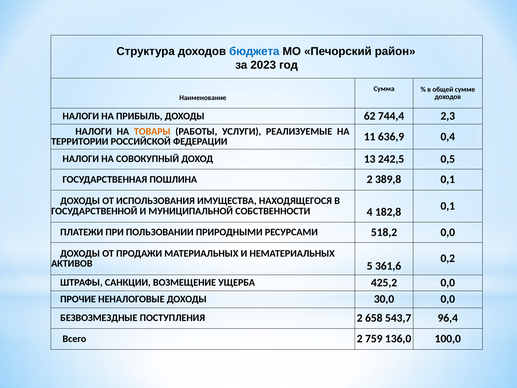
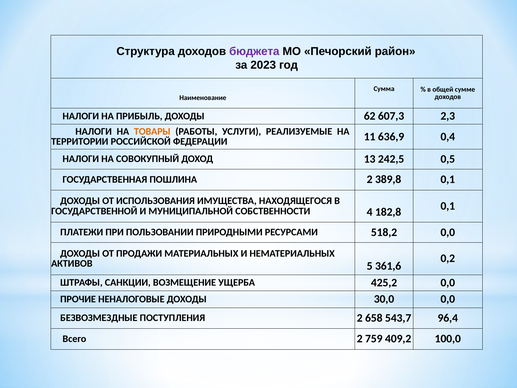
бюджета colour: blue -> purple (254, 51)
744,4: 744,4 -> 607,3 (391, 116)
136,0: 136,0 -> 409,2 (398, 339)
